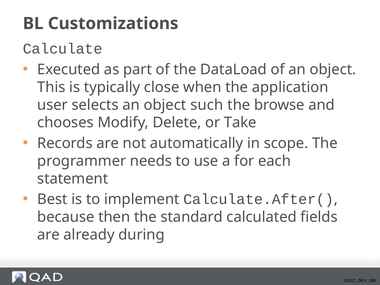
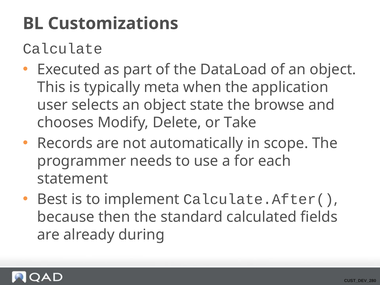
close: close -> meta (162, 87)
such: such -> state (207, 105)
